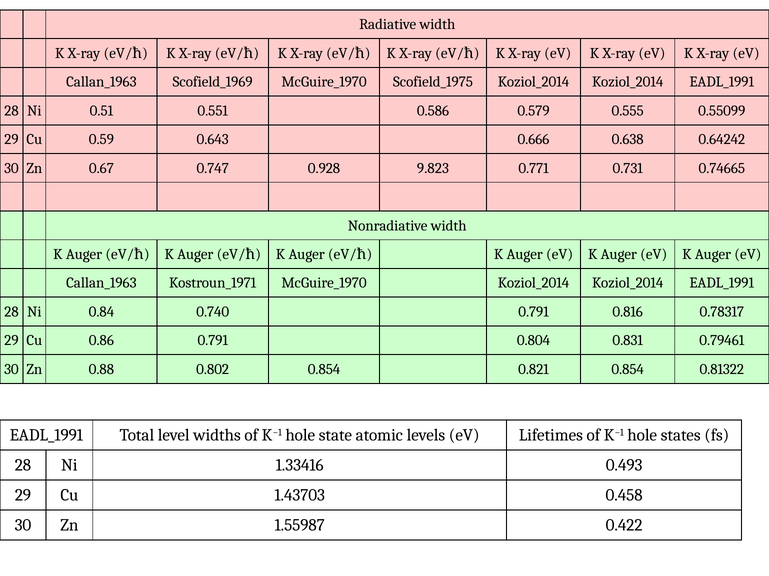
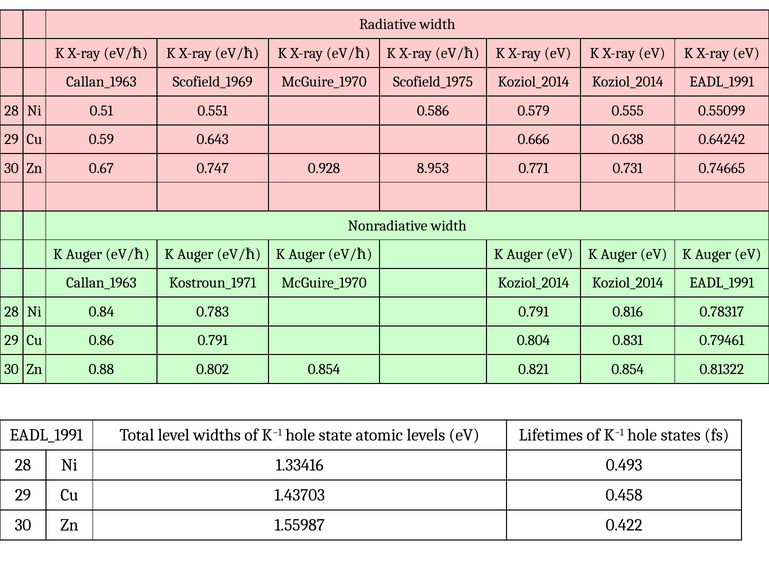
9.823: 9.823 -> 8.953 (433, 168)
0.740: 0.740 -> 0.783 (213, 312)
